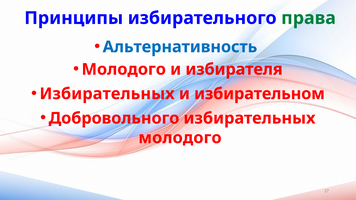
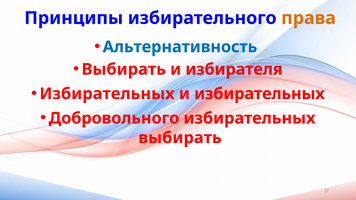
права colour: green -> orange (309, 18)
Молодого: Молодого -> Выбирать (124, 69)
и избирательном: избирательном -> избирательных (259, 94)
молодого: молодого -> выбирать (180, 138)
